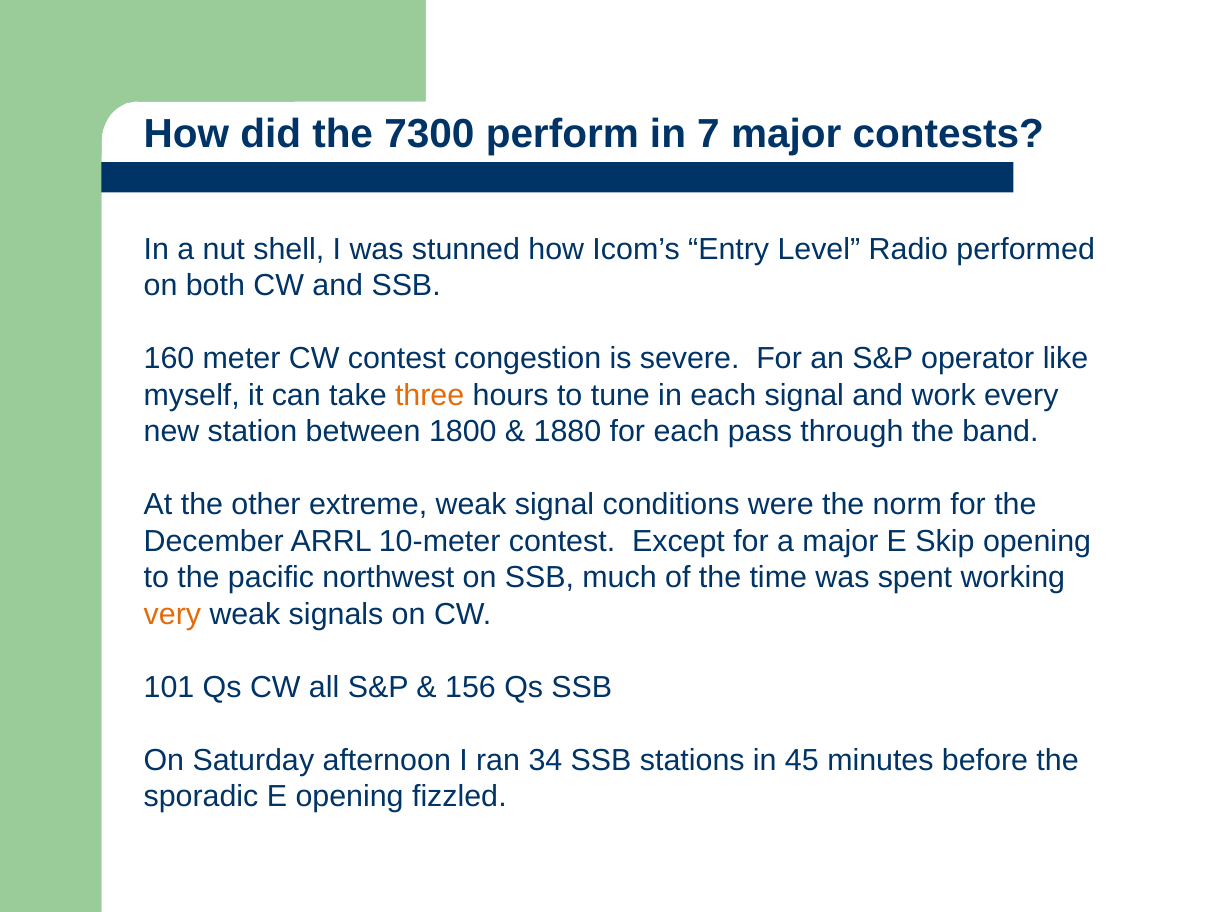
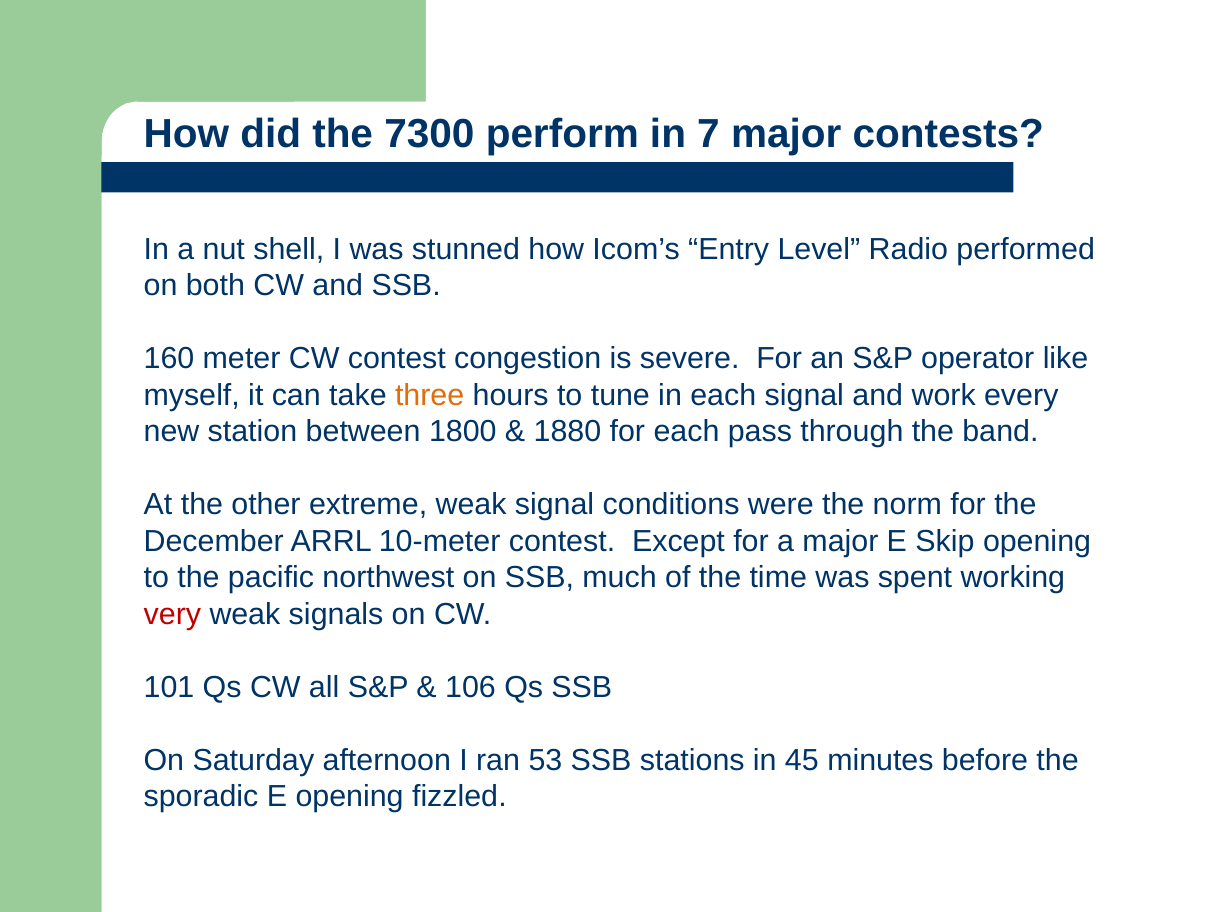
very colour: orange -> red (172, 614)
156: 156 -> 106 (471, 687)
34: 34 -> 53 (545, 760)
